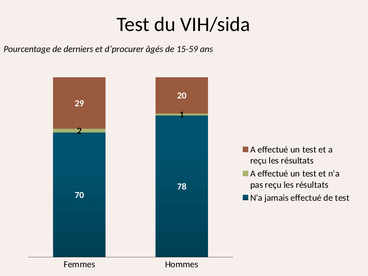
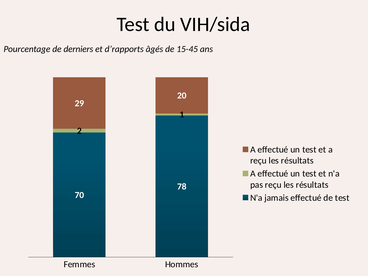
d’procurer: d’procurer -> d’rapports (124, 49)
15-59: 15-59 -> 15-45 (187, 49)
